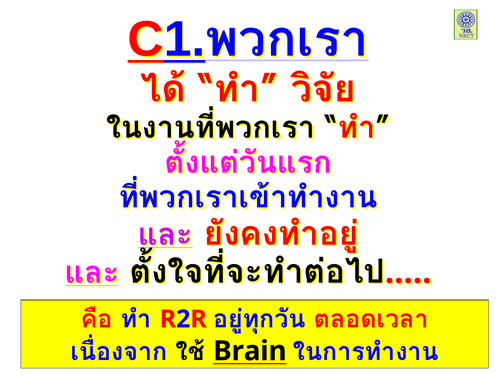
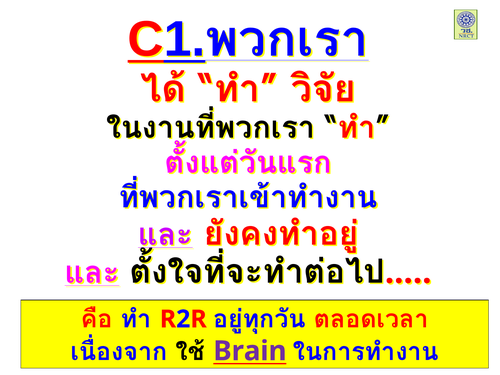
Brain colour: black -> purple (250, 351)
